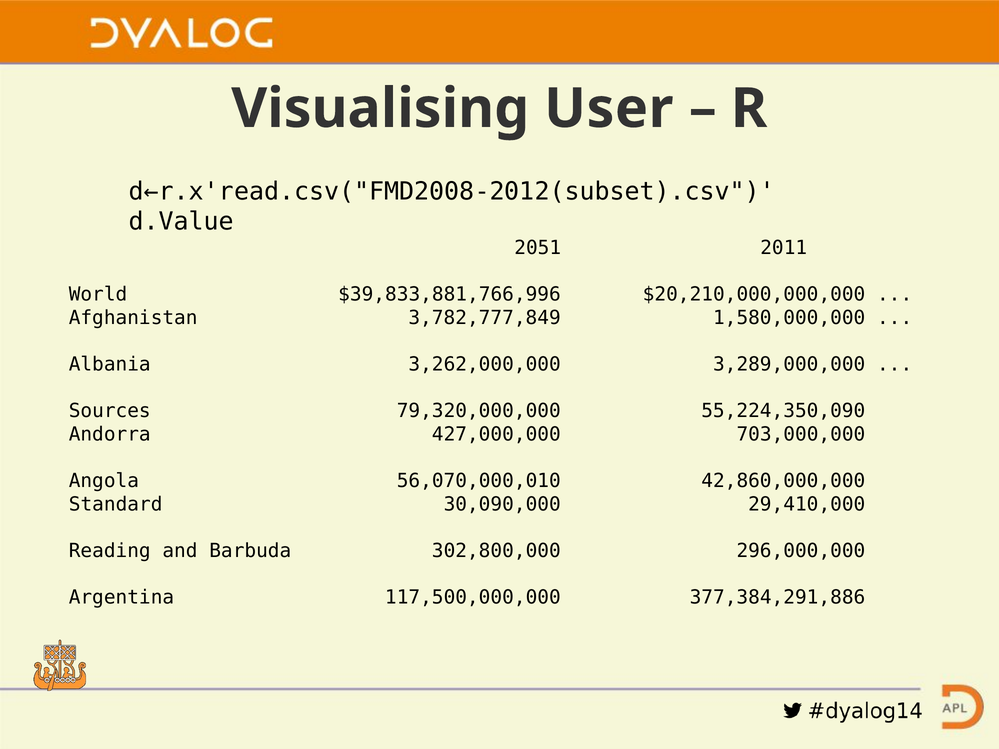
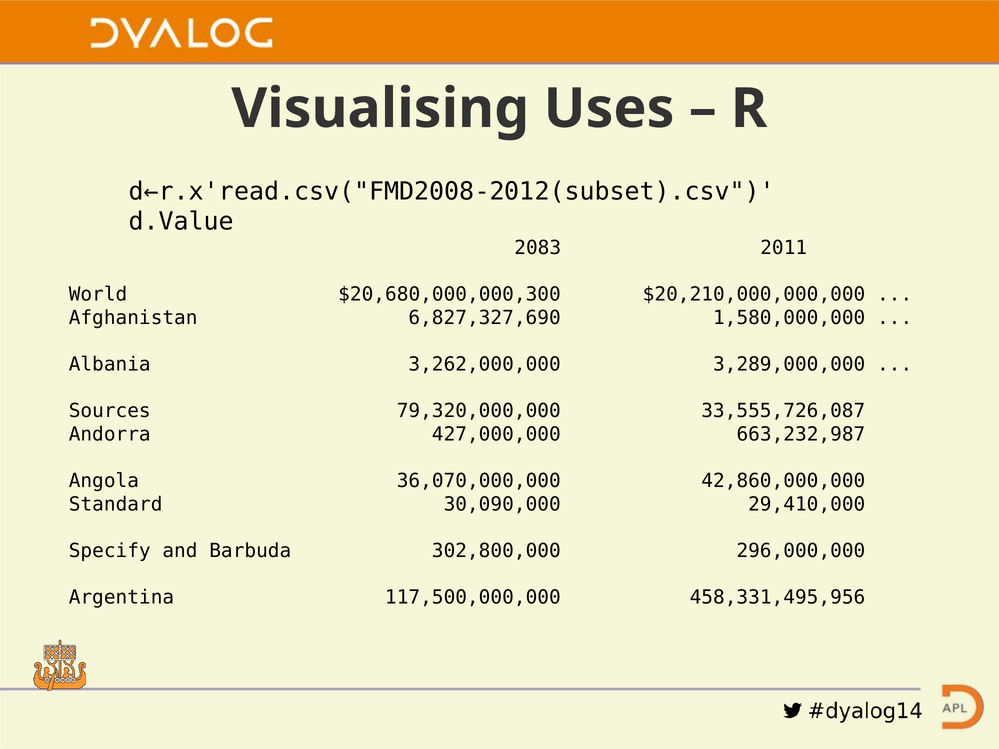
User: User -> Uses (609, 109)
2051: 2051 -> 2083 (538, 248)
$39,833,881,766,996: $39,833,881,766,996 -> $20,680,000,000,300 (449, 295)
3,782,777,849: 3,782,777,849 -> 6,827,327,690 (485, 318)
55,224,350,090: 55,224,350,090 -> 33,555,726,087 (783, 411)
703,000,000: 703,000,000 -> 663,232,987 (801, 435)
56,070,000,010: 56,070,000,010 -> 36,070,000,000 (479, 481)
Reading: Reading -> Specify (110, 551)
377,384,291,886: 377,384,291,886 -> 458,331,495,956 (777, 598)
